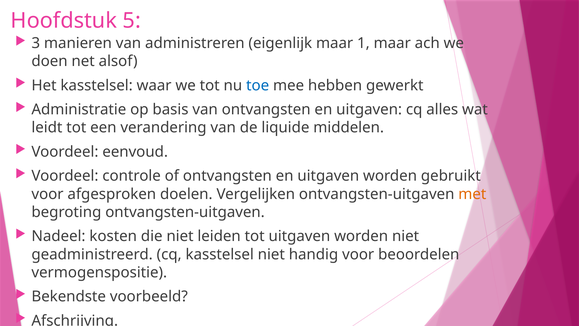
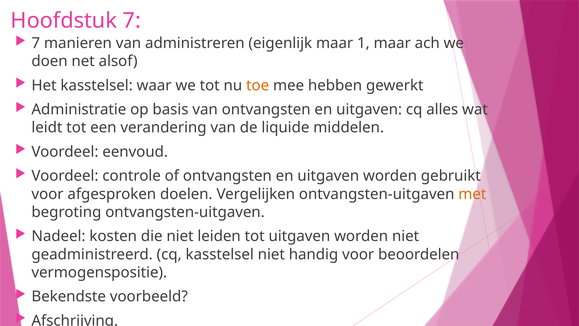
Hoofdstuk 5: 5 -> 7 (132, 21)
3: 3 -> 7 (36, 43)
toe colour: blue -> orange (258, 85)
